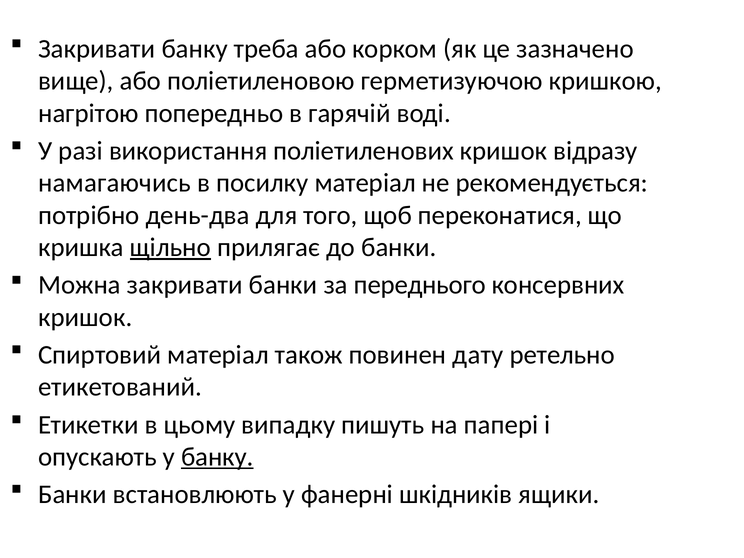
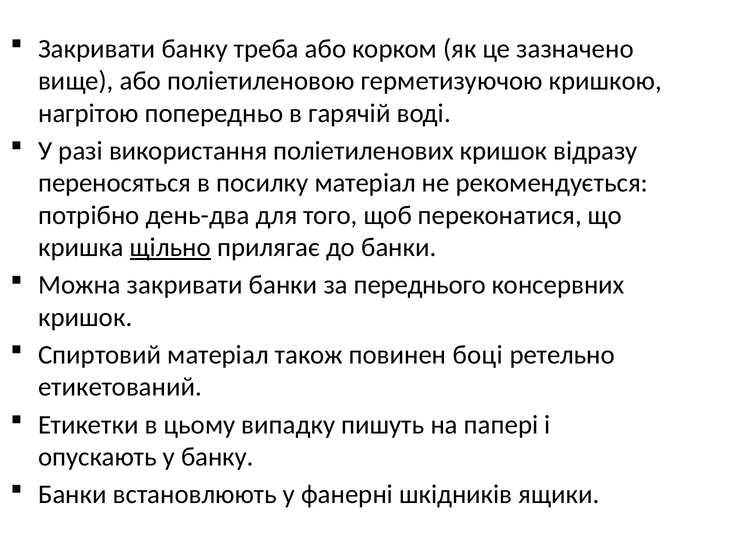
намагаючись: намагаючись -> переносяться (115, 183)
дату: дату -> боці (478, 355)
банку underline: present -> none (217, 457)
